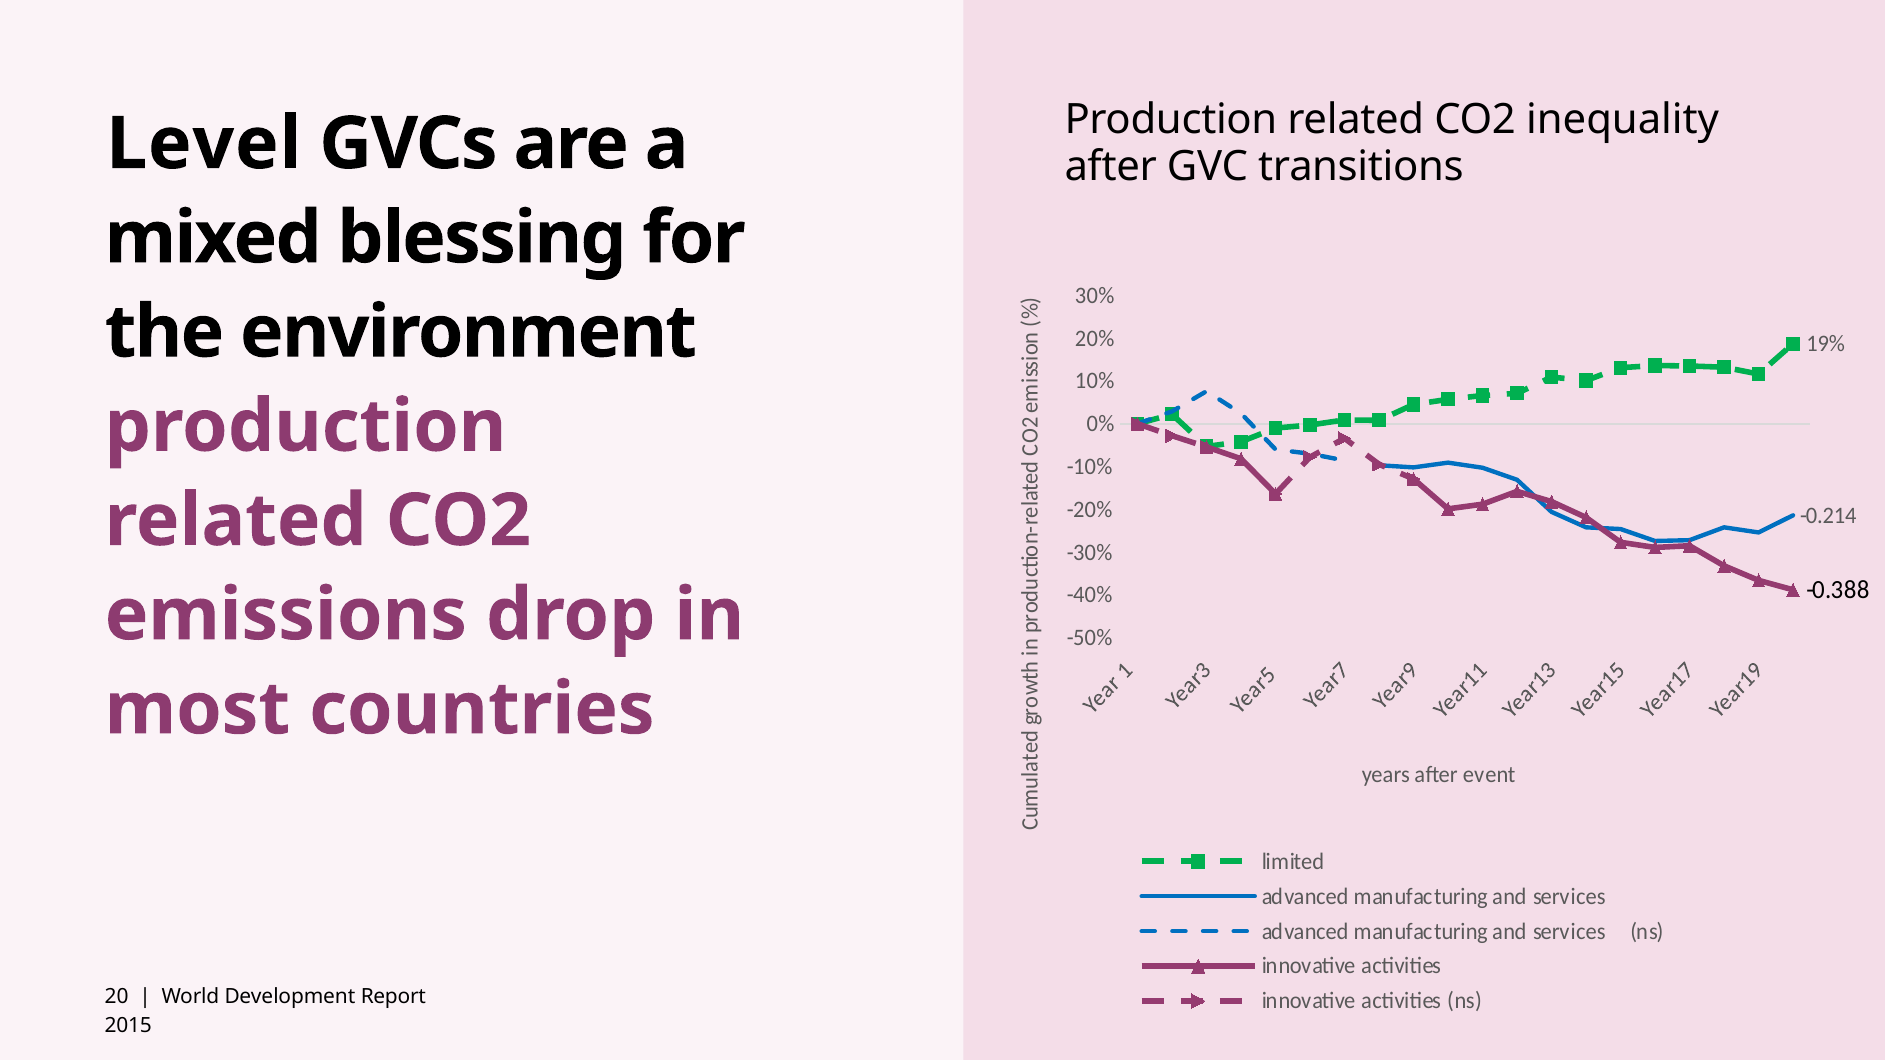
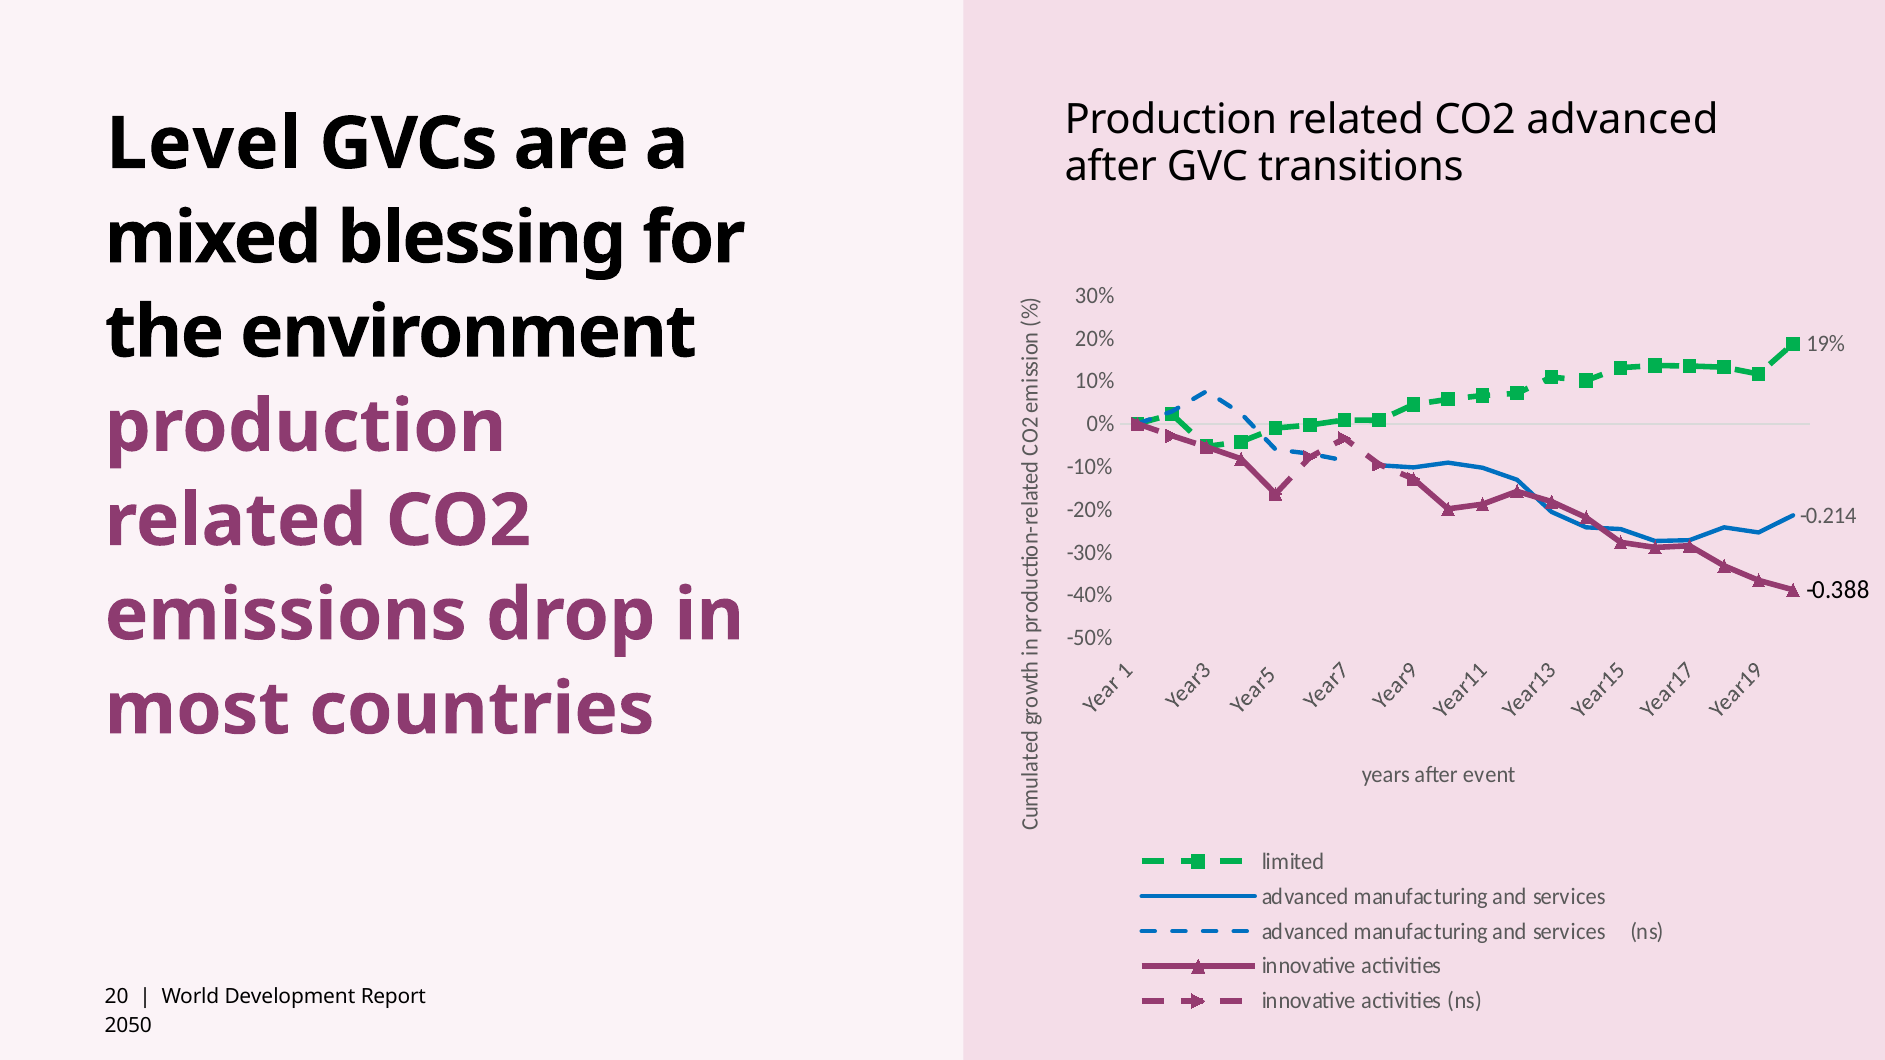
CO2 inequality: inequality -> advanced (1622, 120)
2015: 2015 -> 2050 (128, 1025)
